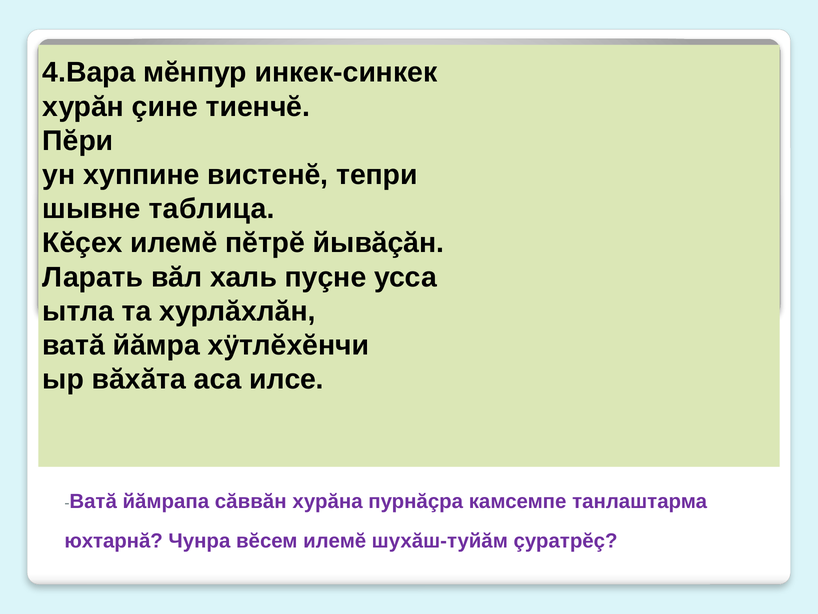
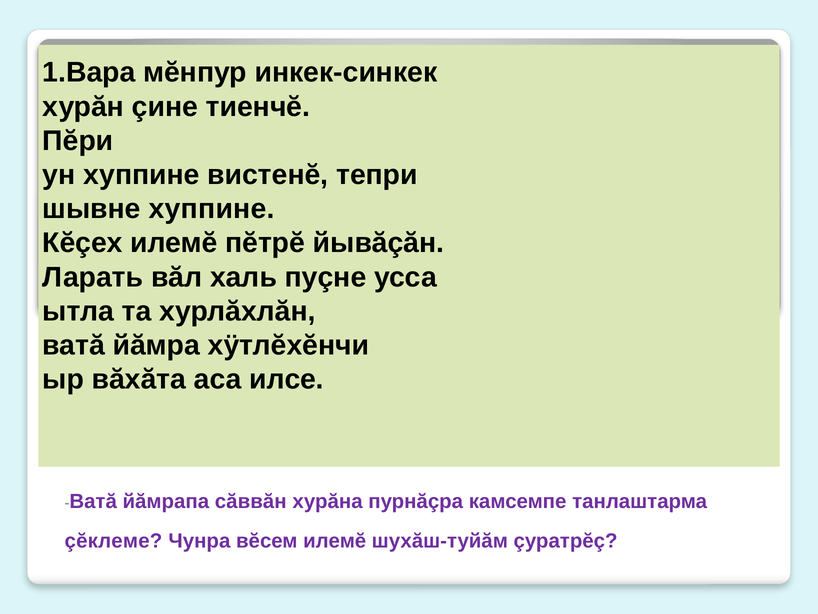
4.Вара: 4.Вара -> 1.Вара (89, 73)
шывне таблица: таблица -> хуппине (212, 209)
юхтарнă: юхтарнă -> çĕклеме (113, 541)
